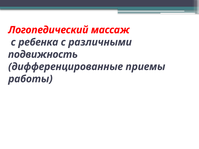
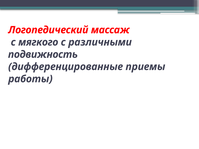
ребенка: ребенка -> мягкого (38, 42)
